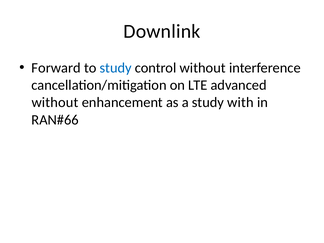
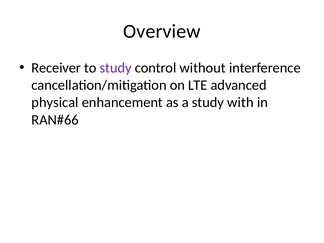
Downlink: Downlink -> Overview (162, 31)
Forward: Forward -> Receiver (56, 68)
study colour: blue -> purple (116, 68)
without: without -> physical (55, 102)
